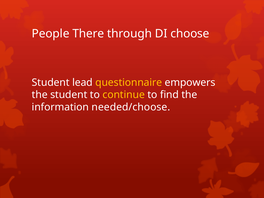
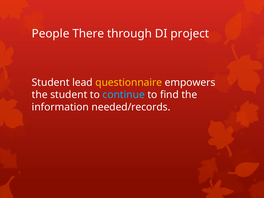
choose: choose -> project (190, 34)
continue colour: yellow -> light blue (124, 95)
needed/choose: needed/choose -> needed/records (131, 107)
